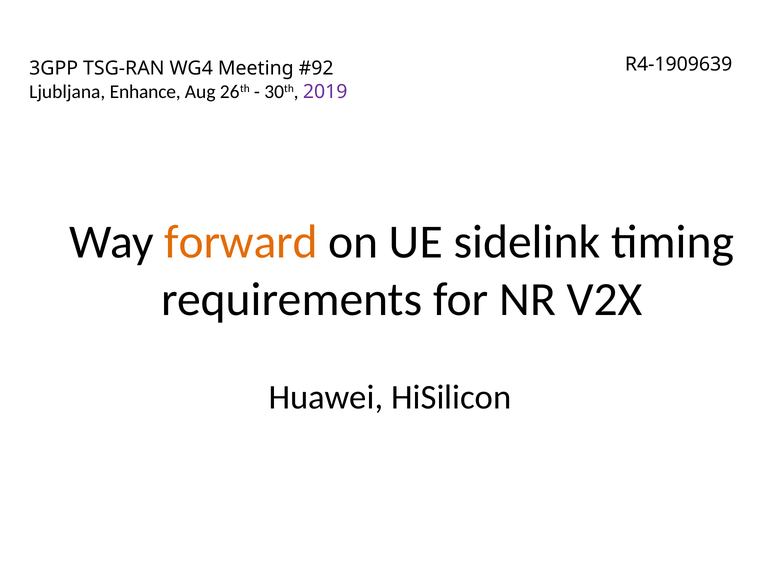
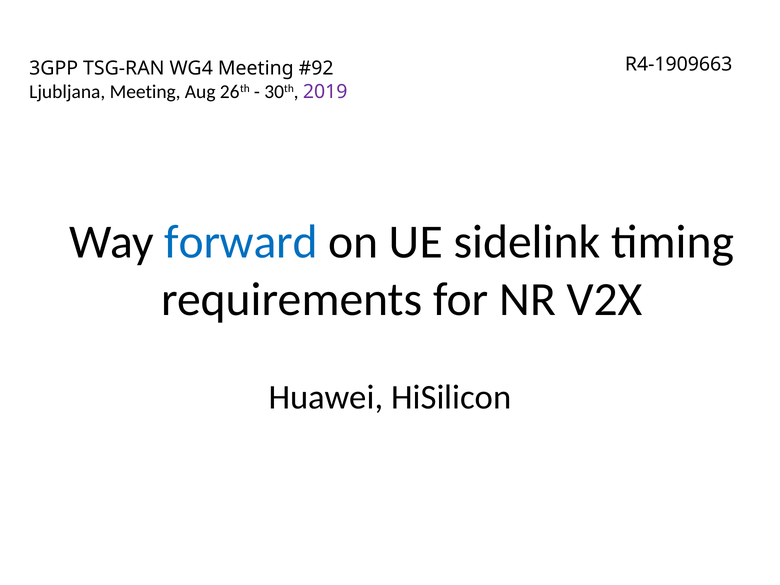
R4-1909639: R4-1909639 -> R4-1909663 (679, 64)
Ljubljana Enhance: Enhance -> Meeting (145, 92)
forward colour: orange -> blue (241, 242)
